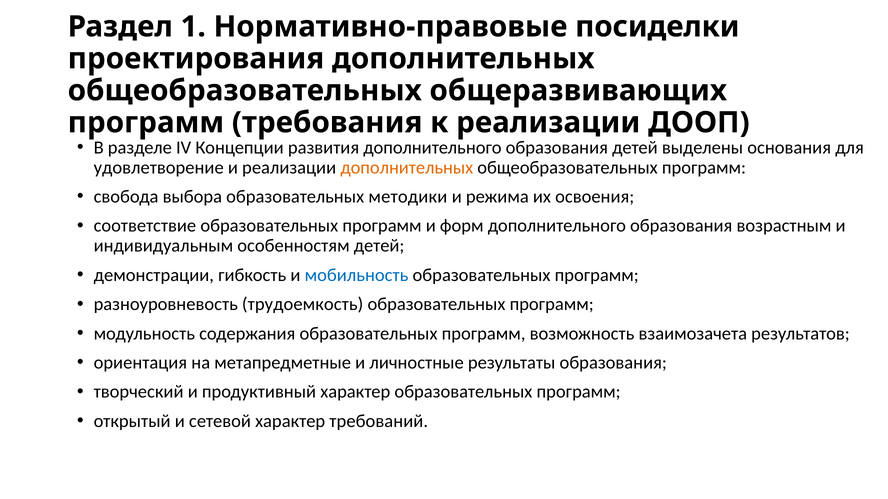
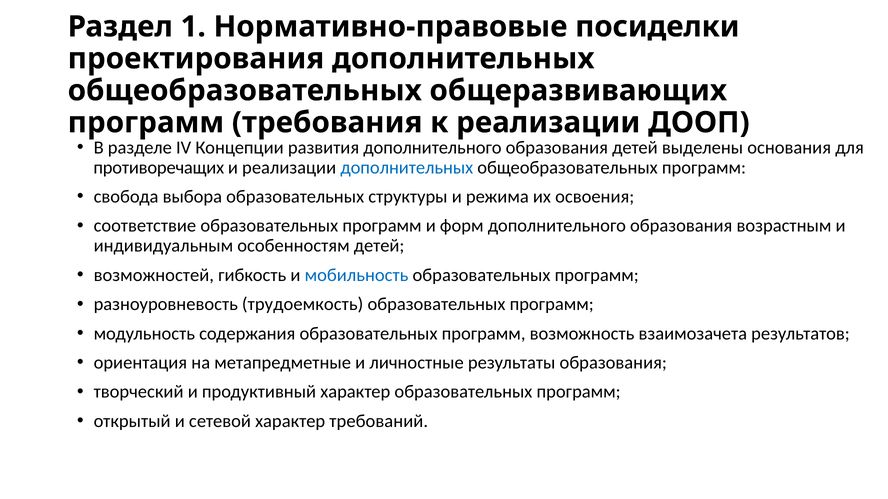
удовлетворение: удовлетворение -> противоречащих (159, 168)
дополнительных colour: orange -> blue (407, 168)
методики: методики -> структуры (408, 197)
демонстрации: демонстрации -> возможностей (154, 275)
